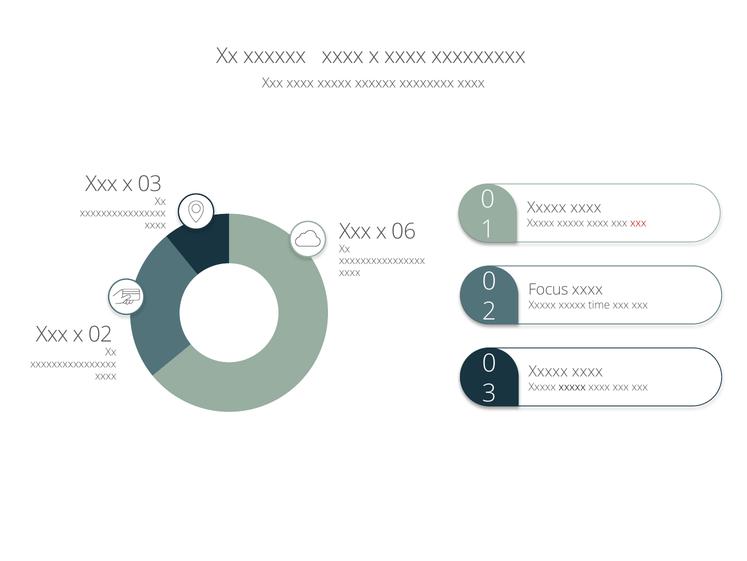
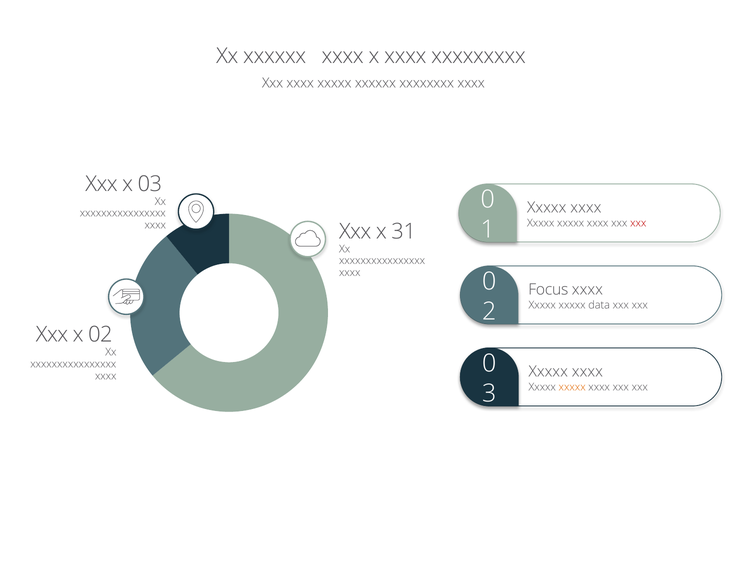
06: 06 -> 31 (404, 231)
time: time -> data (599, 305)
xxxxx colour: black -> orange (572, 386)
